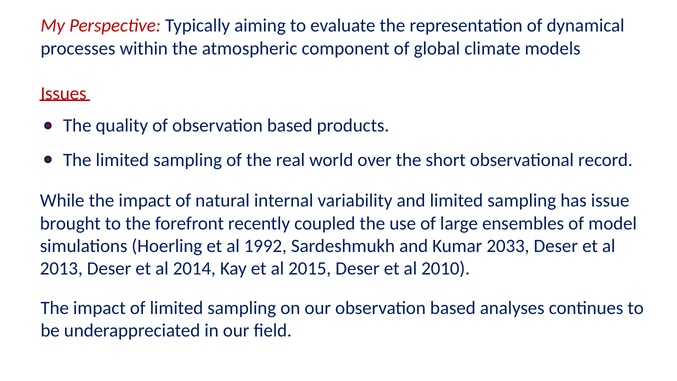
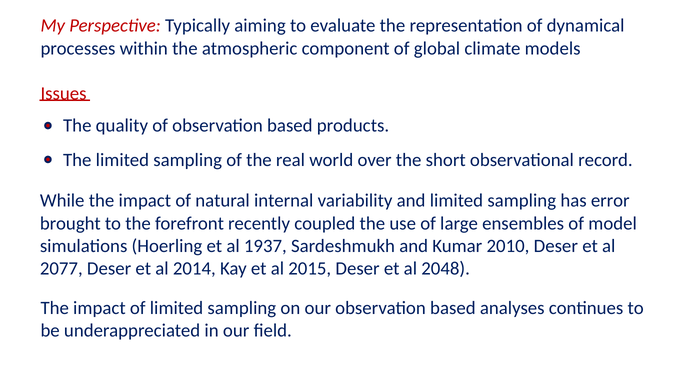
issue: issue -> error (610, 201)
1992: 1992 -> 1937 (265, 246)
2033: 2033 -> 2010 (508, 246)
2013: 2013 -> 2077 (61, 268)
2010: 2010 -> 2048 (446, 268)
